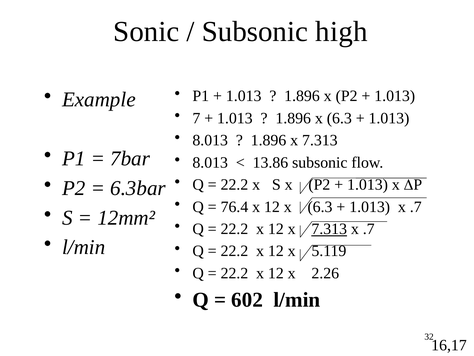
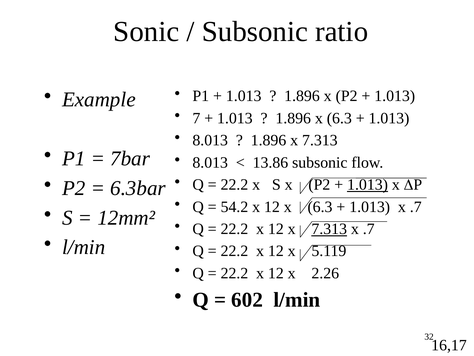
high: high -> ratio (342, 32)
1.013 underline: none -> present (368, 184)
76.4: 76.4 -> 54.2 (234, 206)
